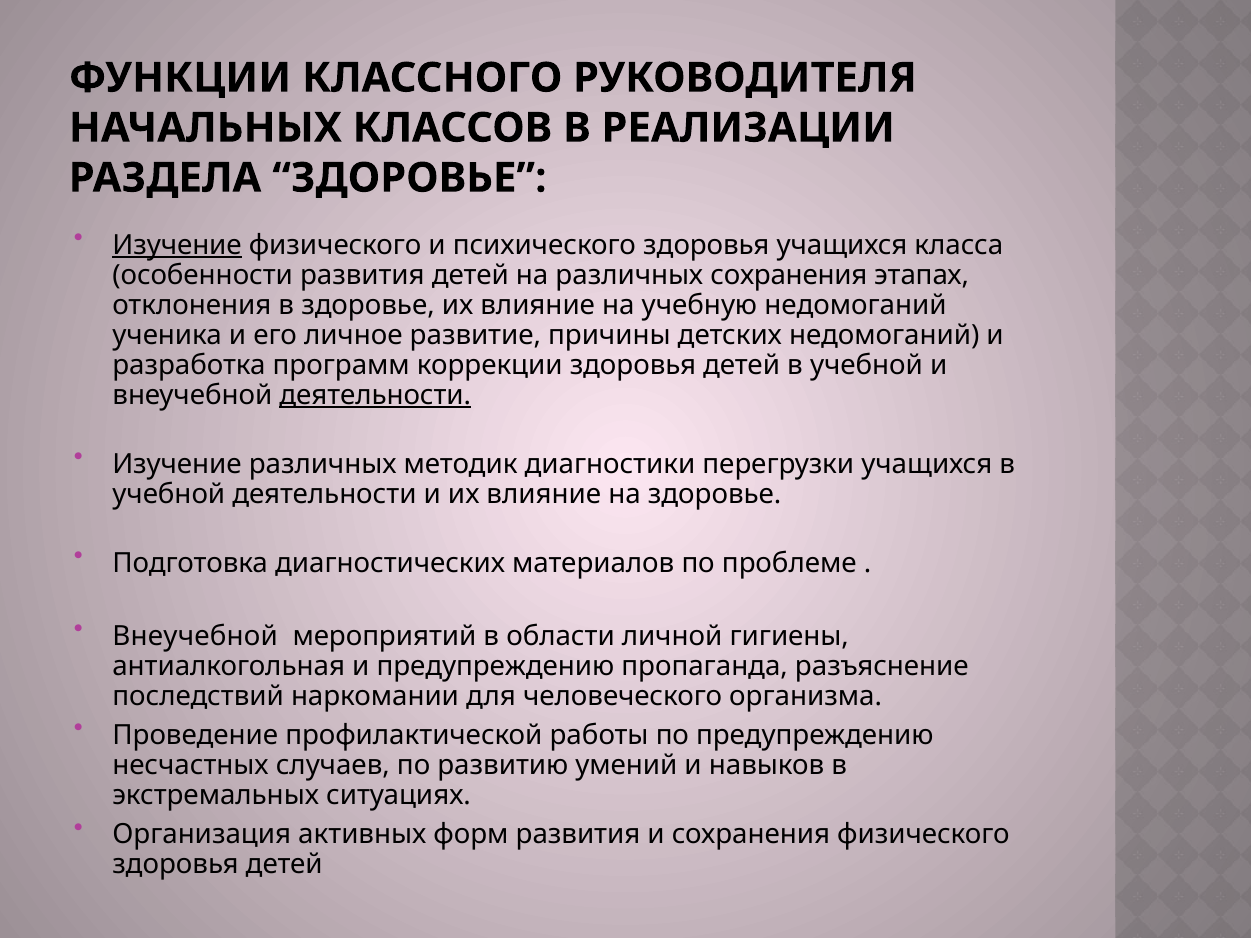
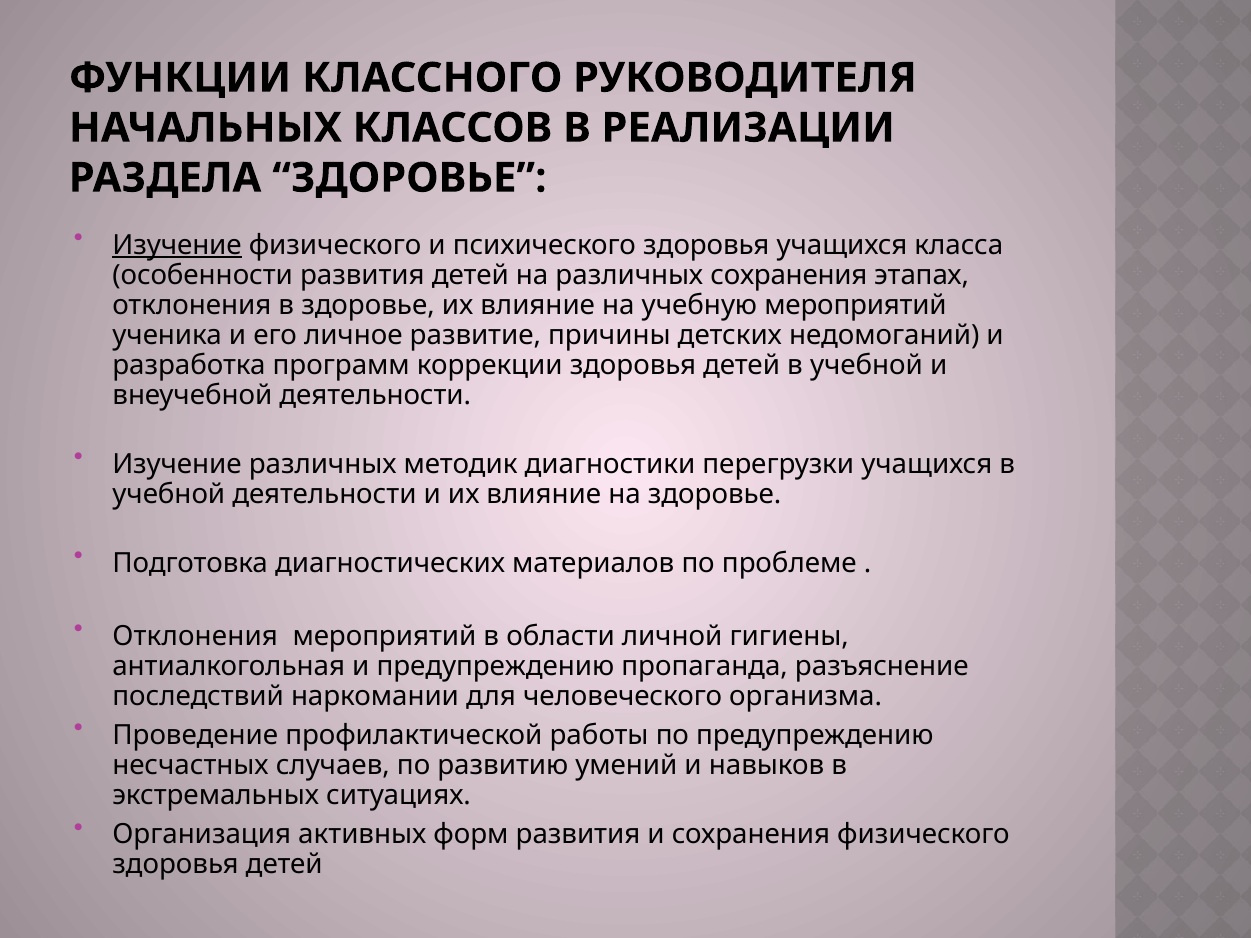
учебную недомоганий: недомоганий -> мероприятий (856, 305)
деятельности underline: present -> none (375, 395)
Внеучебной: Внеучебной -> Отклонения (195, 636)
